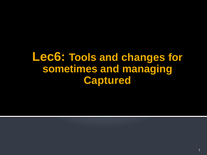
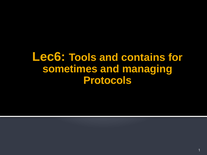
changes: changes -> contains (143, 57)
Captured: Captured -> Protocols (108, 81)
